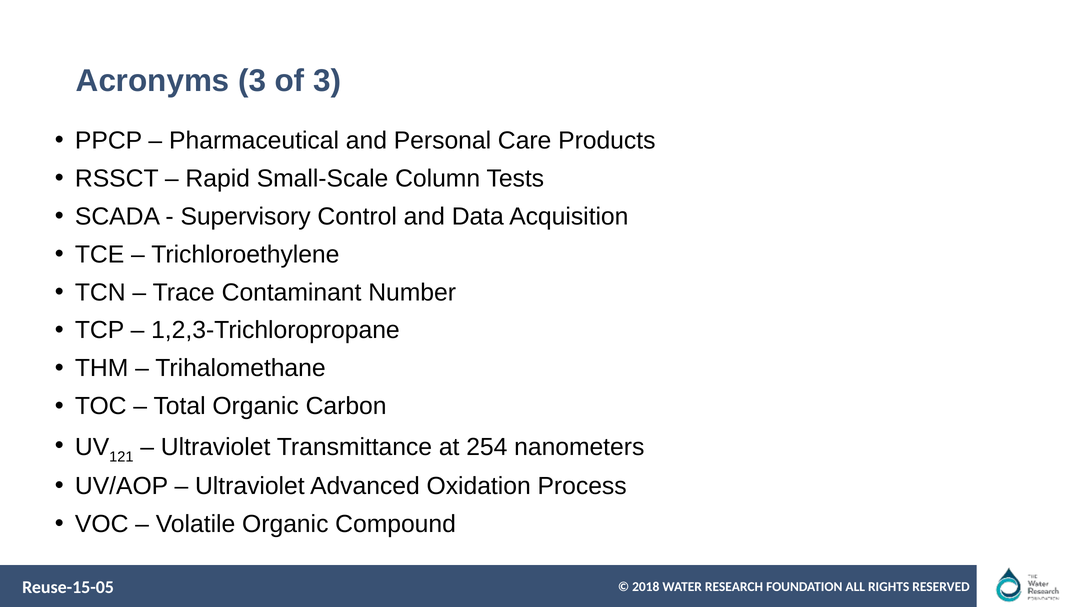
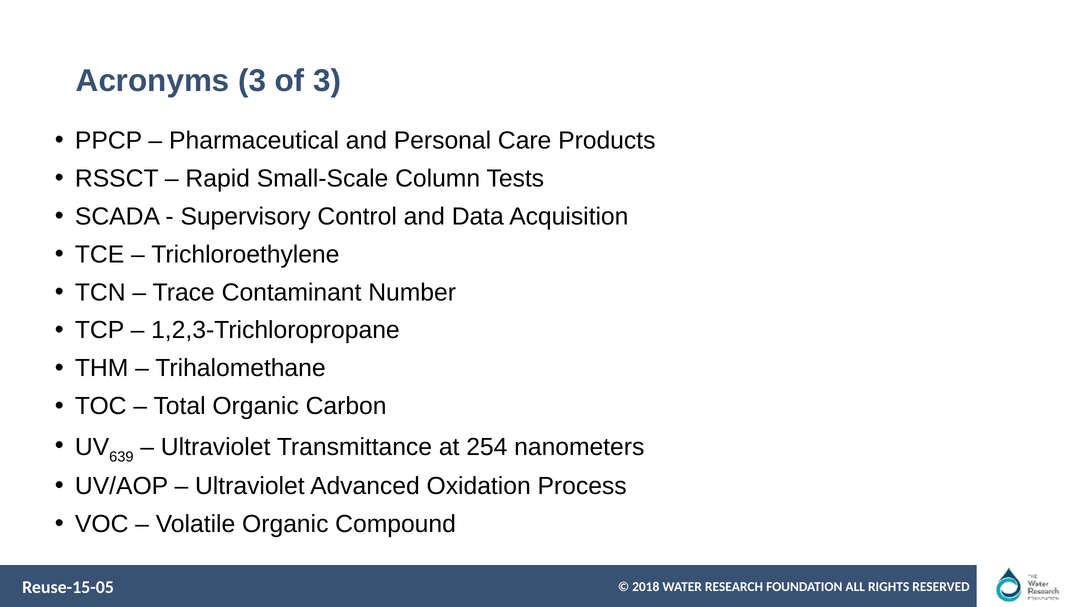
121: 121 -> 639 (121, 457)
